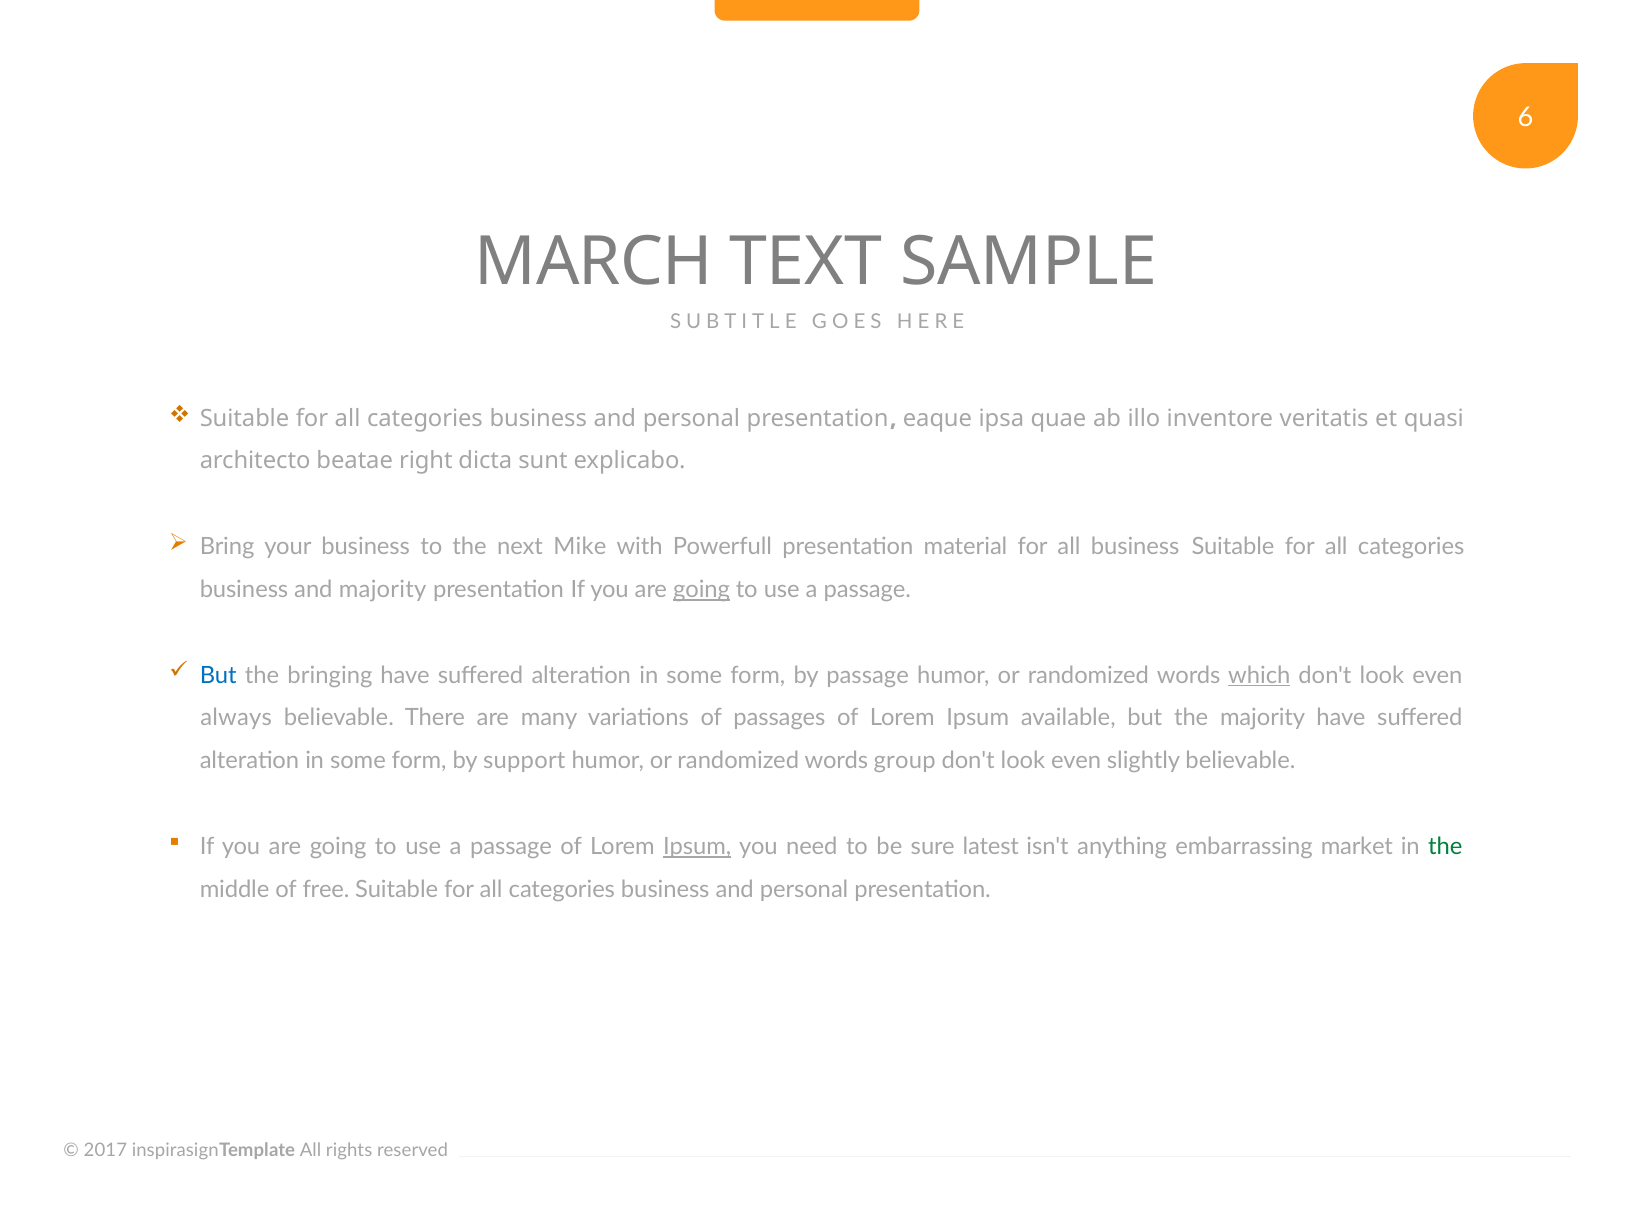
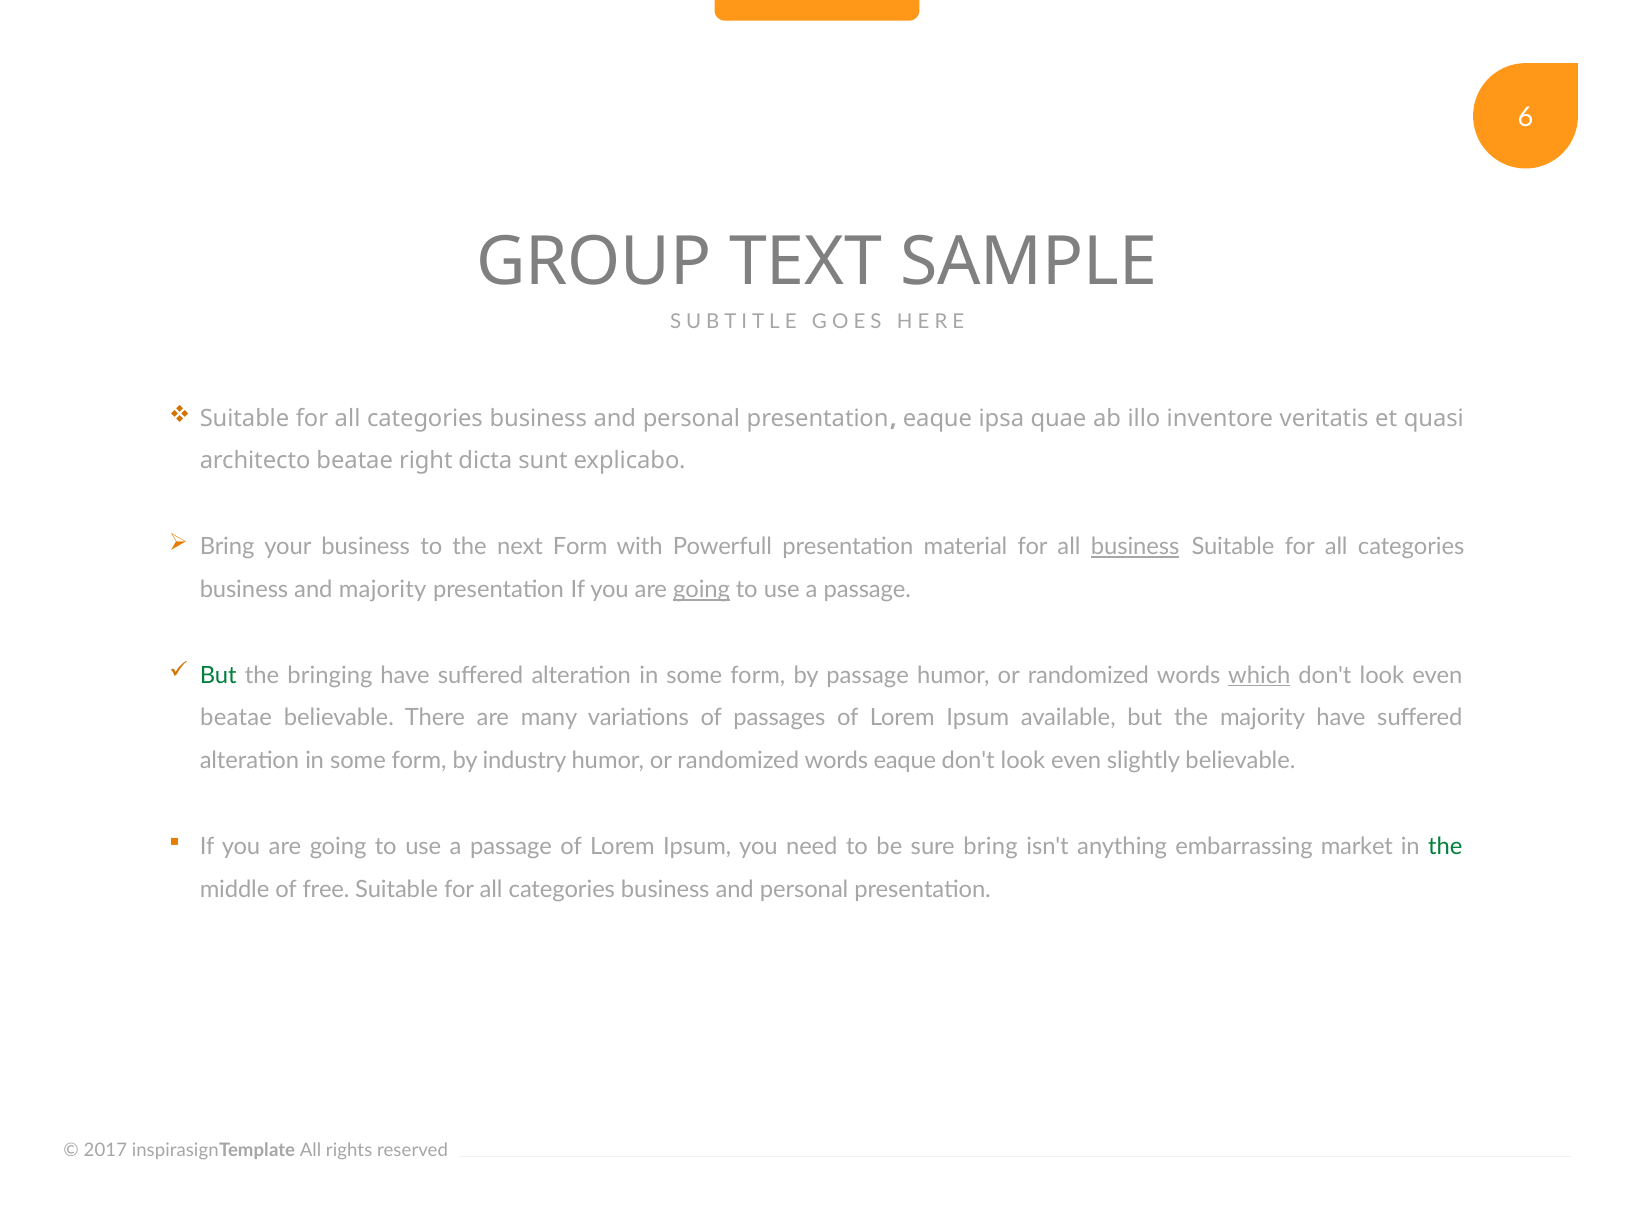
MARCH: MARCH -> GROUP (594, 263)
next Mike: Mike -> Form (580, 547)
business underline: none -> present (1135, 547)
But colour: blue -> green (218, 676)
always: always -> beatae (236, 718)
support: support -> industry (525, 761)
words group: group -> eaque (905, 761)
Ipsum underline: present -> none (697, 847)
sure latest: latest -> bring (991, 847)
